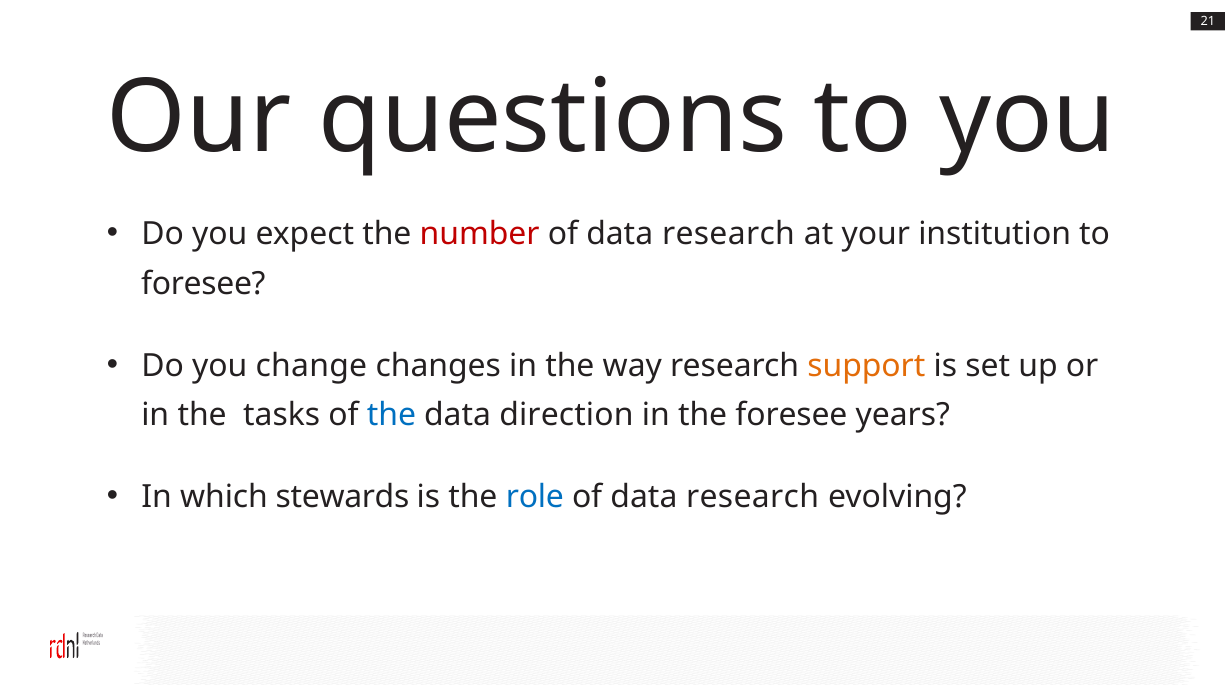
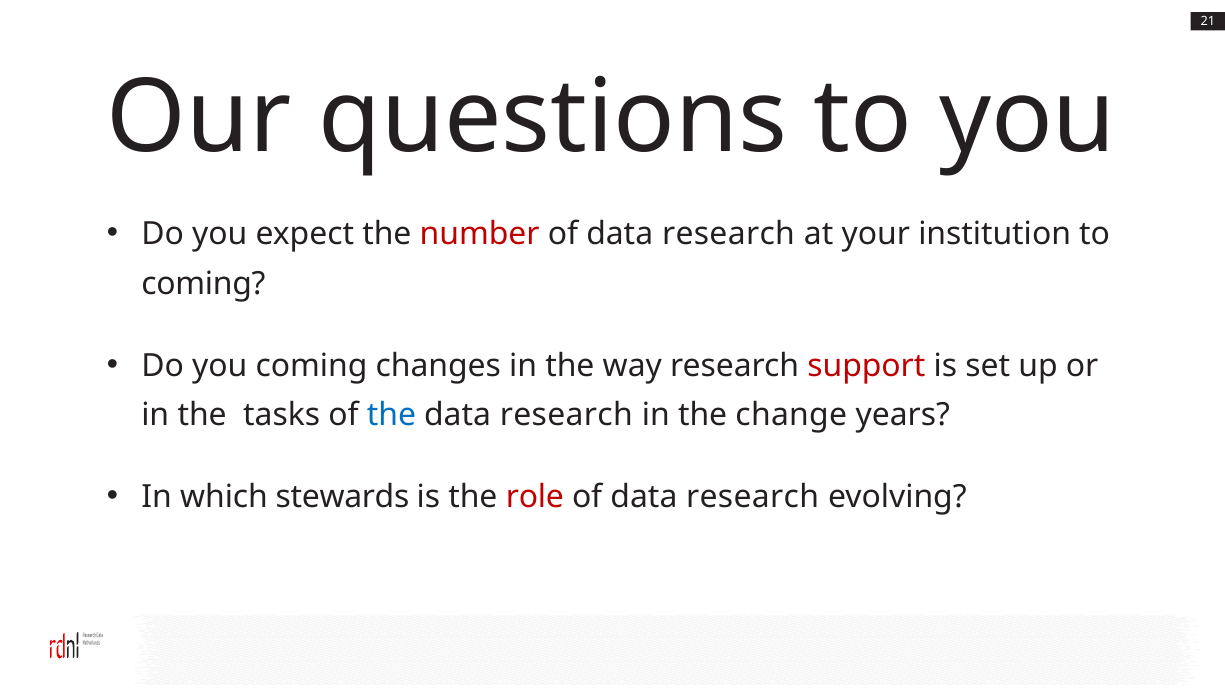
foresee: foresee -> coming (203, 284)
you change: change -> coming (312, 366)
support colour: orange -> red (866, 366)
direction: direction -> research (566, 415)
the foresee: foresee -> change (791, 415)
role colour: blue -> red (535, 497)
